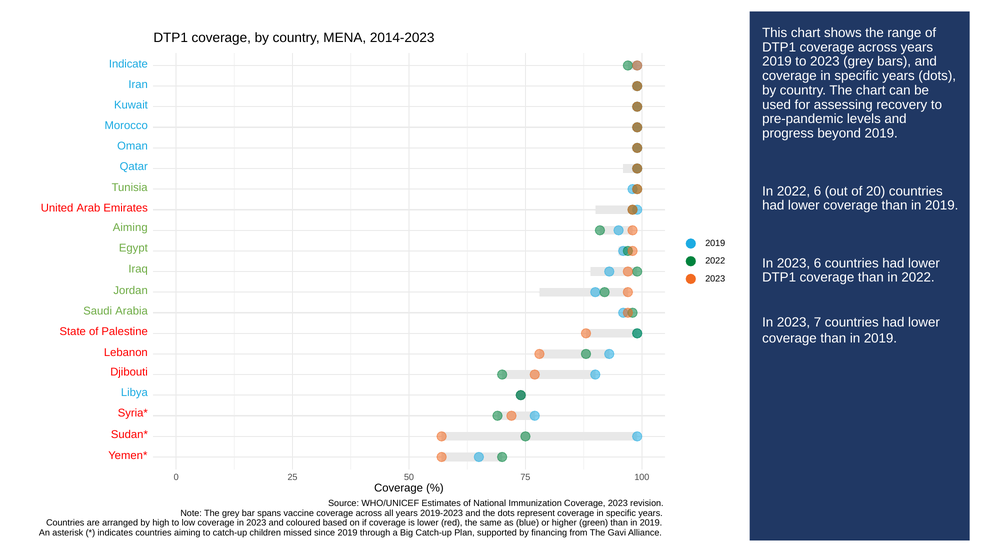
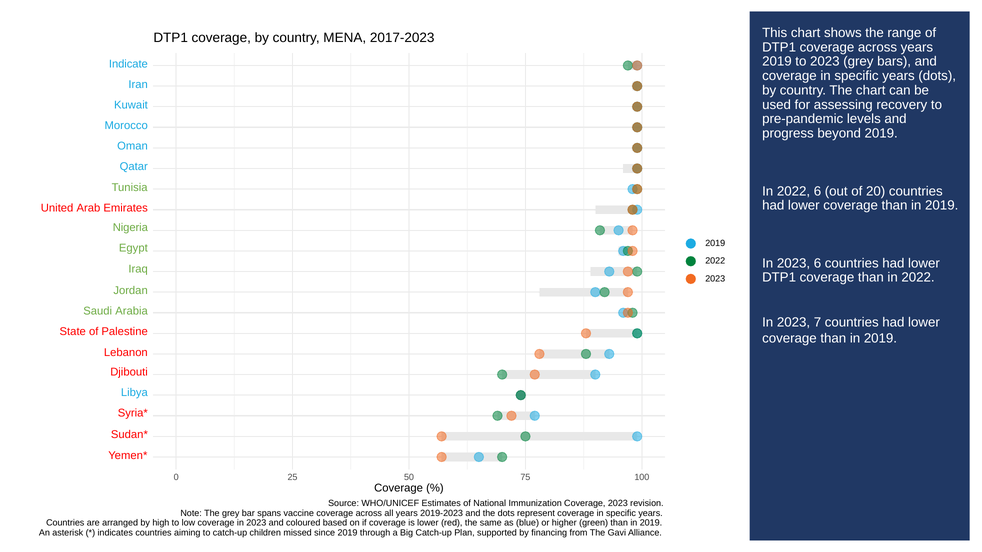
2014-2023: 2014-2023 -> 2017-2023 (402, 38)
Aiming: Aiming -> Nigeria (130, 228)
